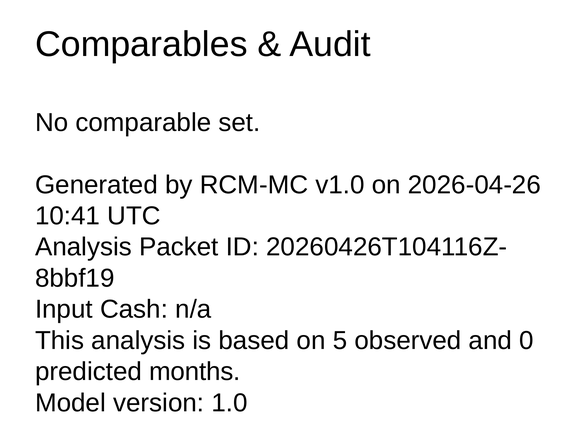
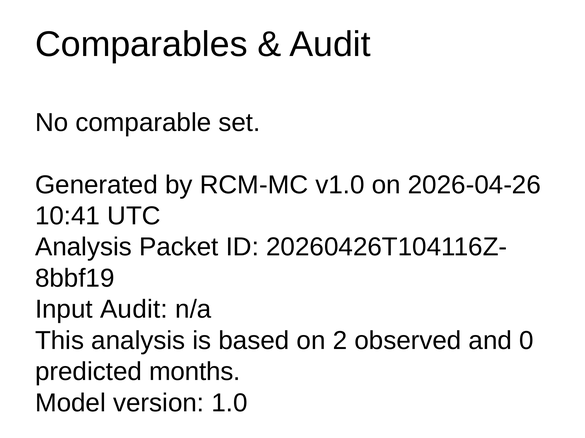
Input Cash: Cash -> Audit (134, 310)
5: 5 -> 2 (340, 341)
